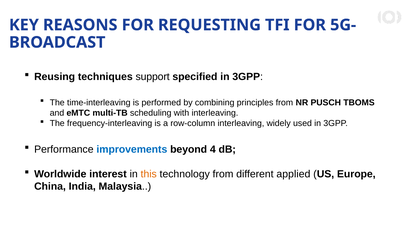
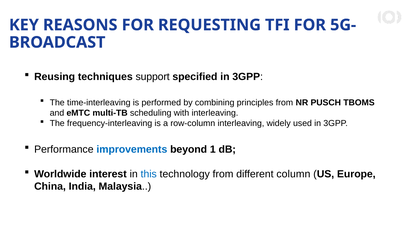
4: 4 -> 1 (213, 150)
this colour: orange -> blue (149, 174)
applied: applied -> column (293, 174)
